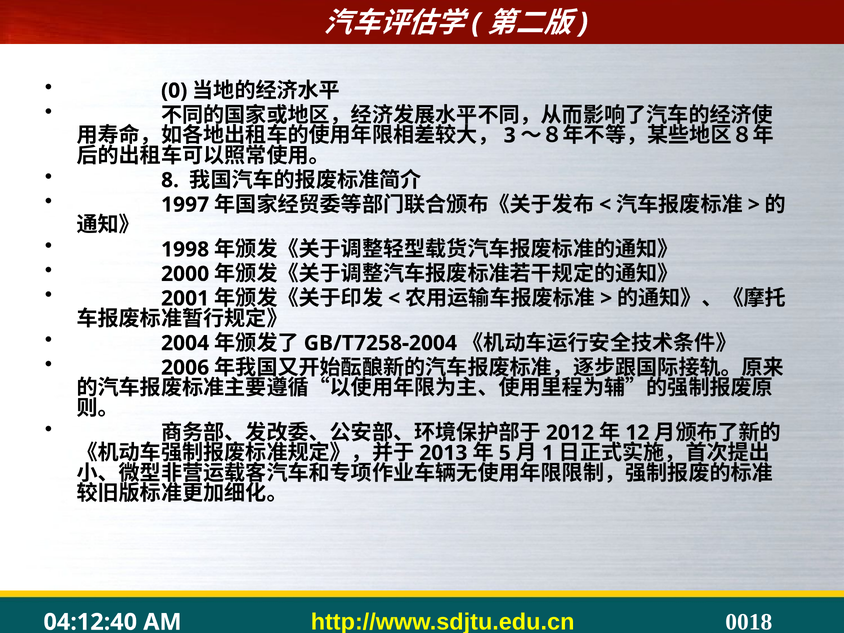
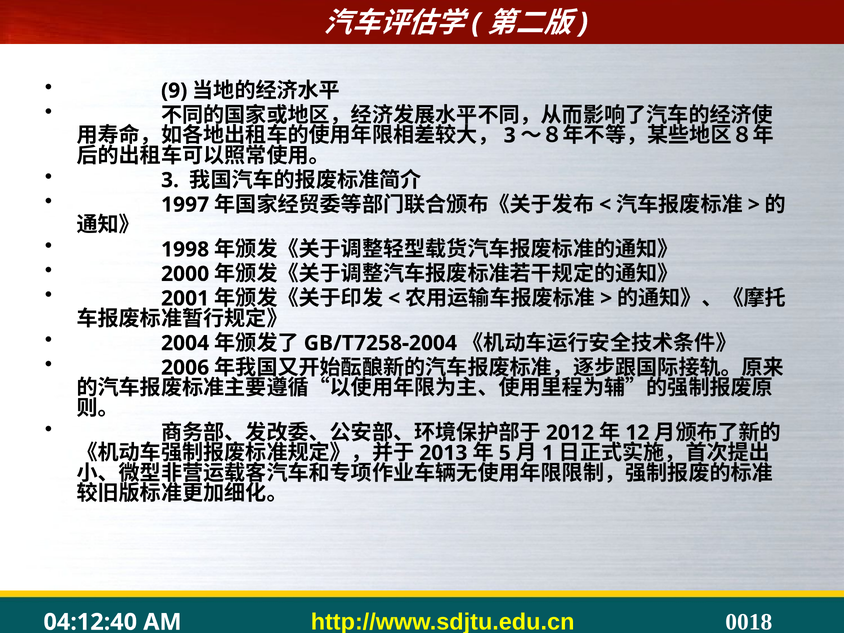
0: 0 -> 9 (174, 91)
8: 8 -> 3 (170, 180)
